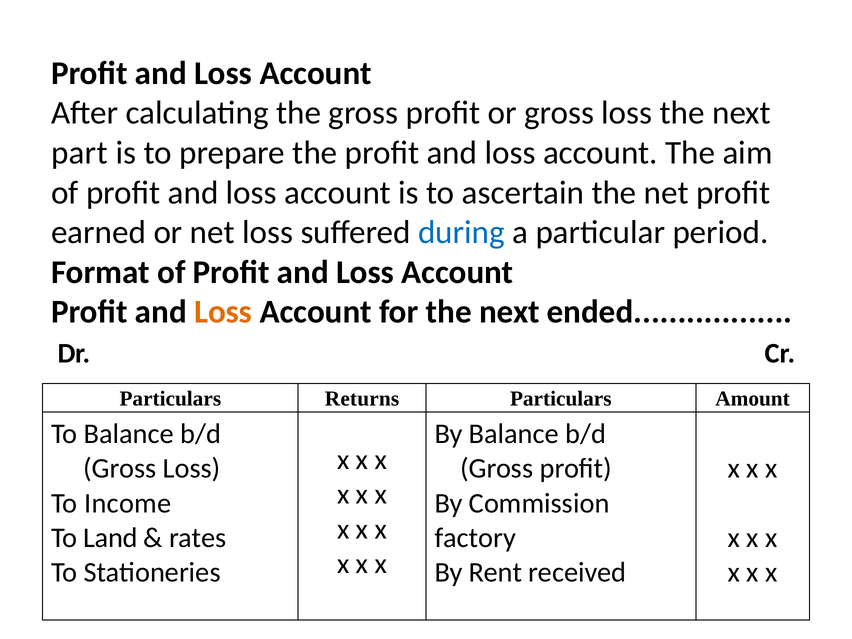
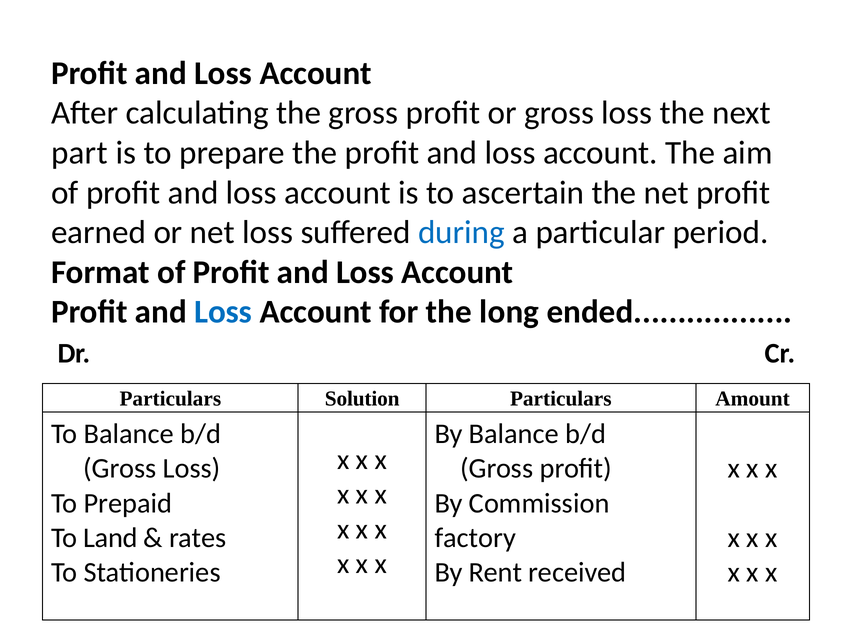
Loss colour: orange -> blue (223, 312)
for the next: next -> long (509, 312)
Returns: Returns -> Solution (362, 399)
Income: Income -> Prepaid (128, 503)
